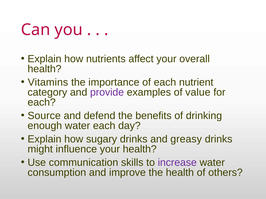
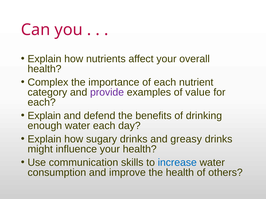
Vitamins: Vitamins -> Complex (48, 83)
Source: Source -> Explain (44, 116)
increase colour: purple -> blue (177, 163)
